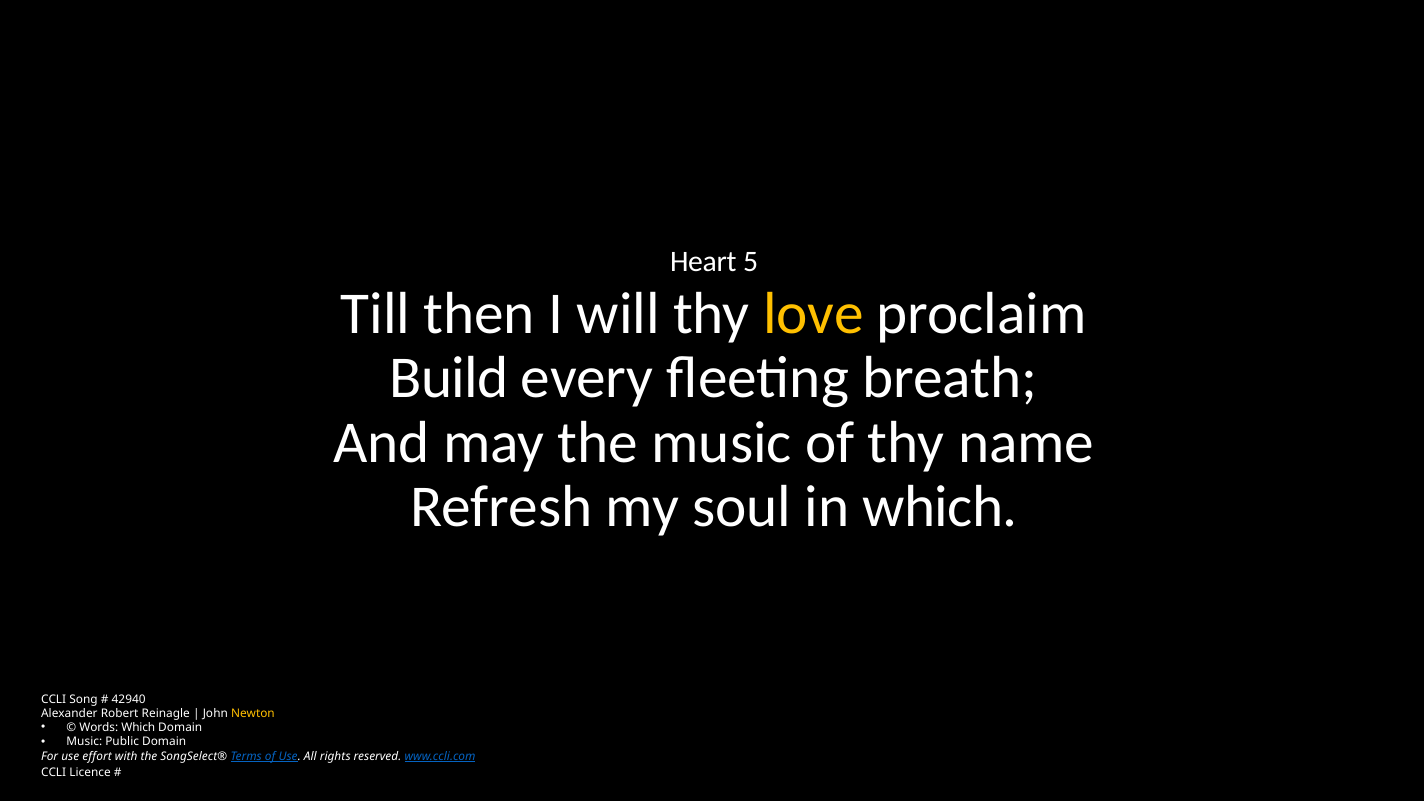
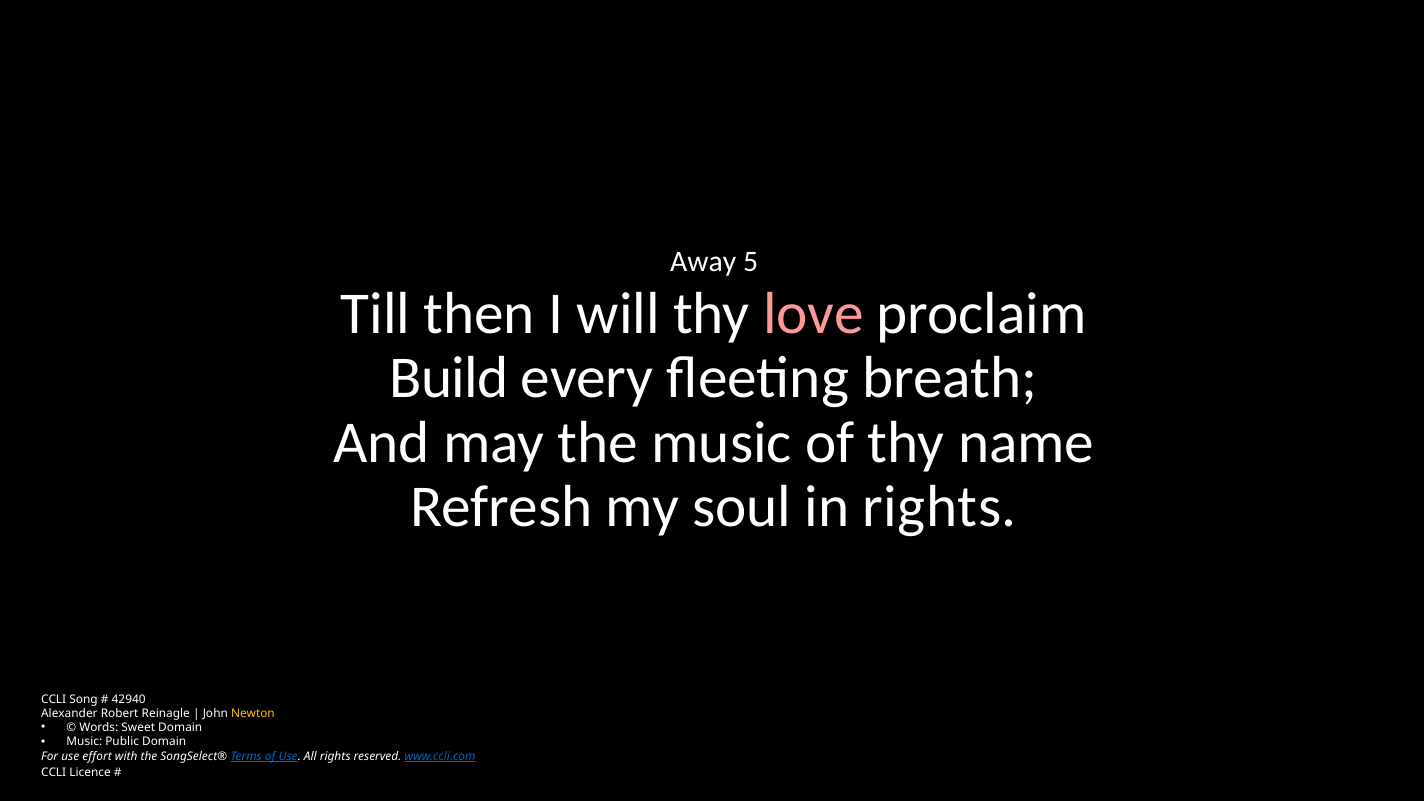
Heart: Heart -> Away (703, 262)
love colour: yellow -> pink (813, 314)
in which: which -> rights (940, 507)
Words Which: Which -> Sweet (138, 728)
